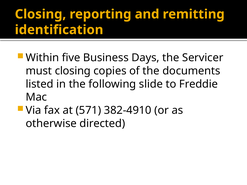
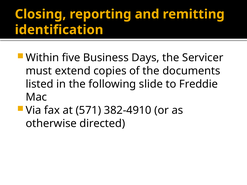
must closing: closing -> extend (73, 71)
